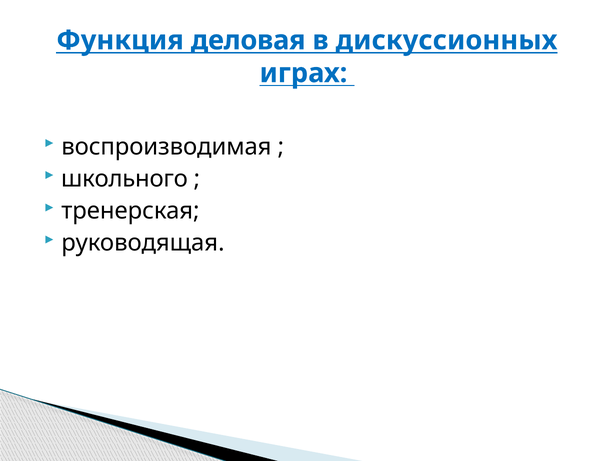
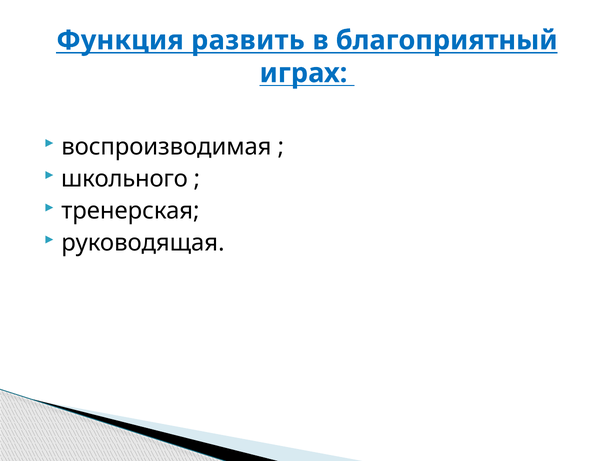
деловая: деловая -> развить (248, 40)
дискуссионных: дискуссионных -> благоприятный (447, 40)
